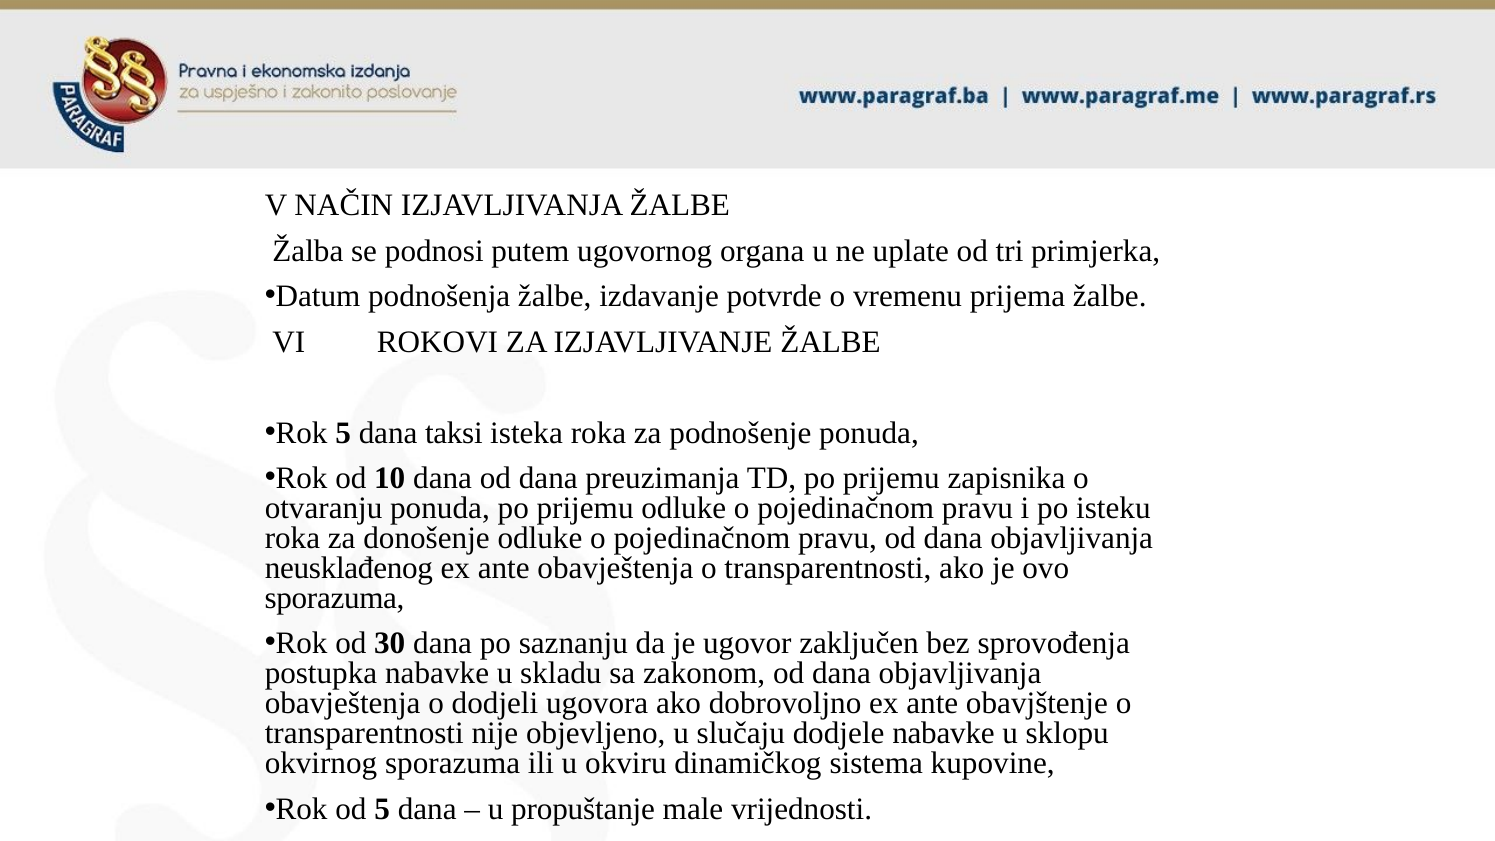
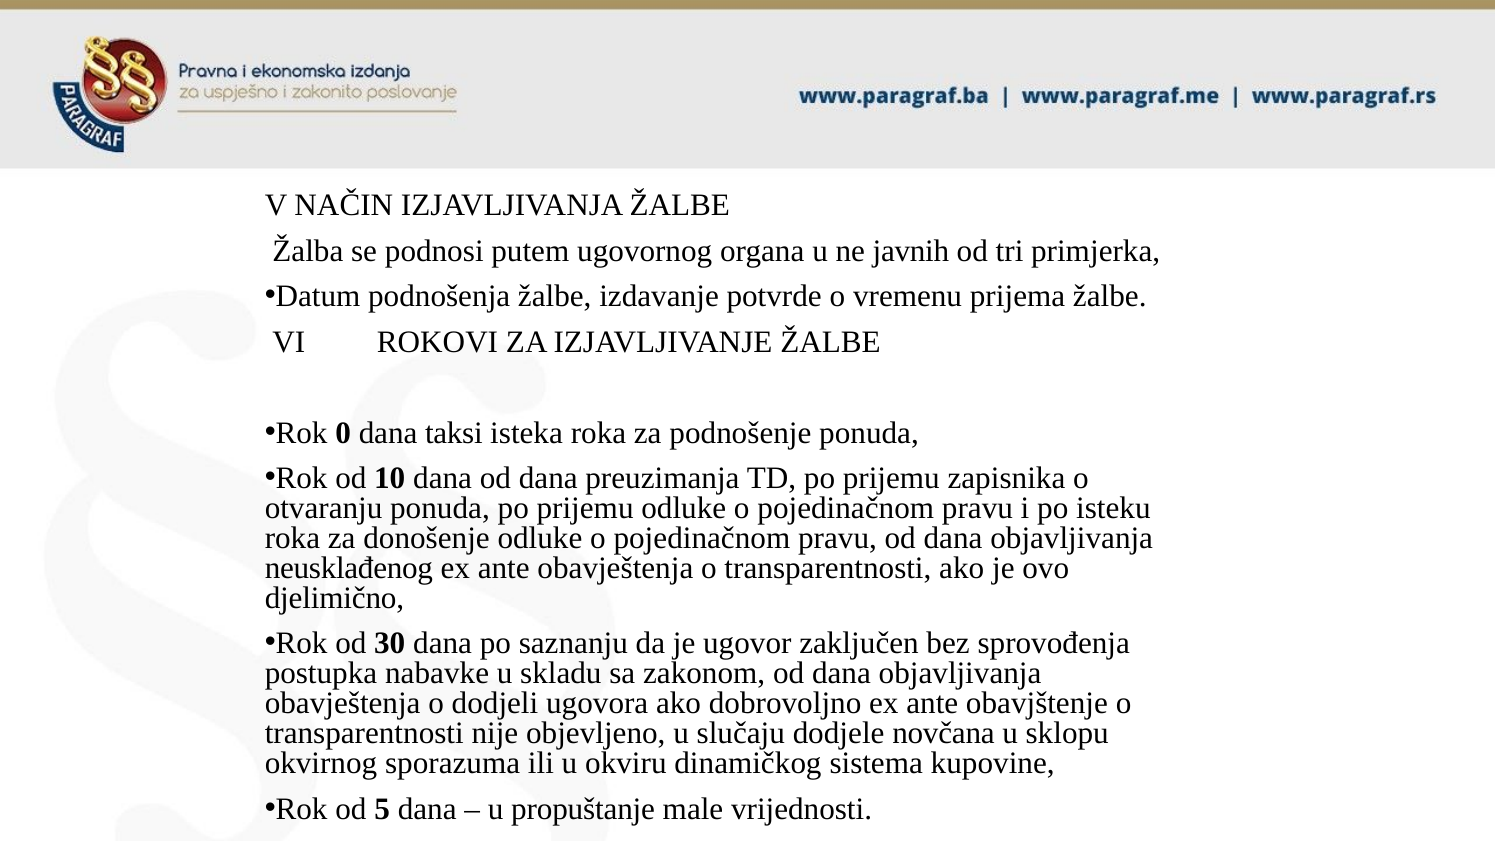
uplate: uplate -> javnih (911, 251)
Rok 5: 5 -> 0 (343, 433)
sporazuma: sporazuma -> djelimično (334, 598)
dodjele nabavke: nabavke -> novčana (943, 733)
